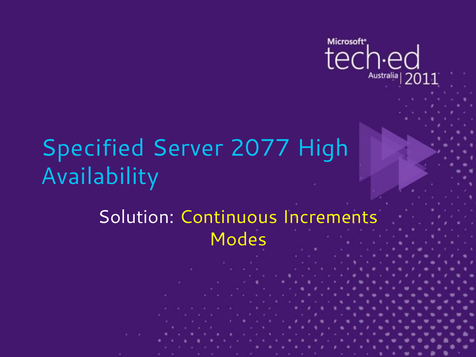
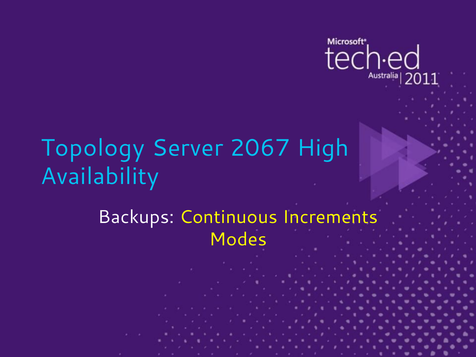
Specified: Specified -> Topology (93, 148)
2077: 2077 -> 2067 (260, 148)
Solution: Solution -> Backups (136, 217)
